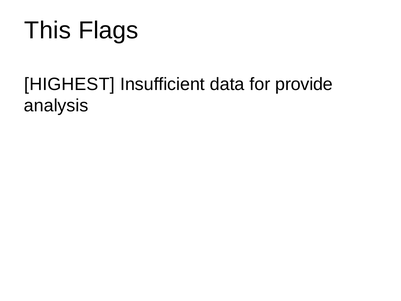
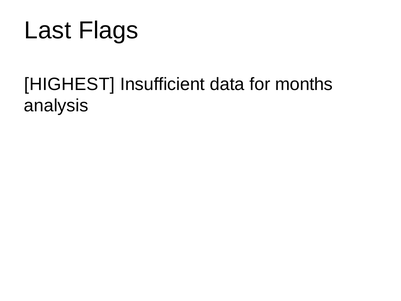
This: This -> Last (48, 30)
provide: provide -> months (304, 84)
